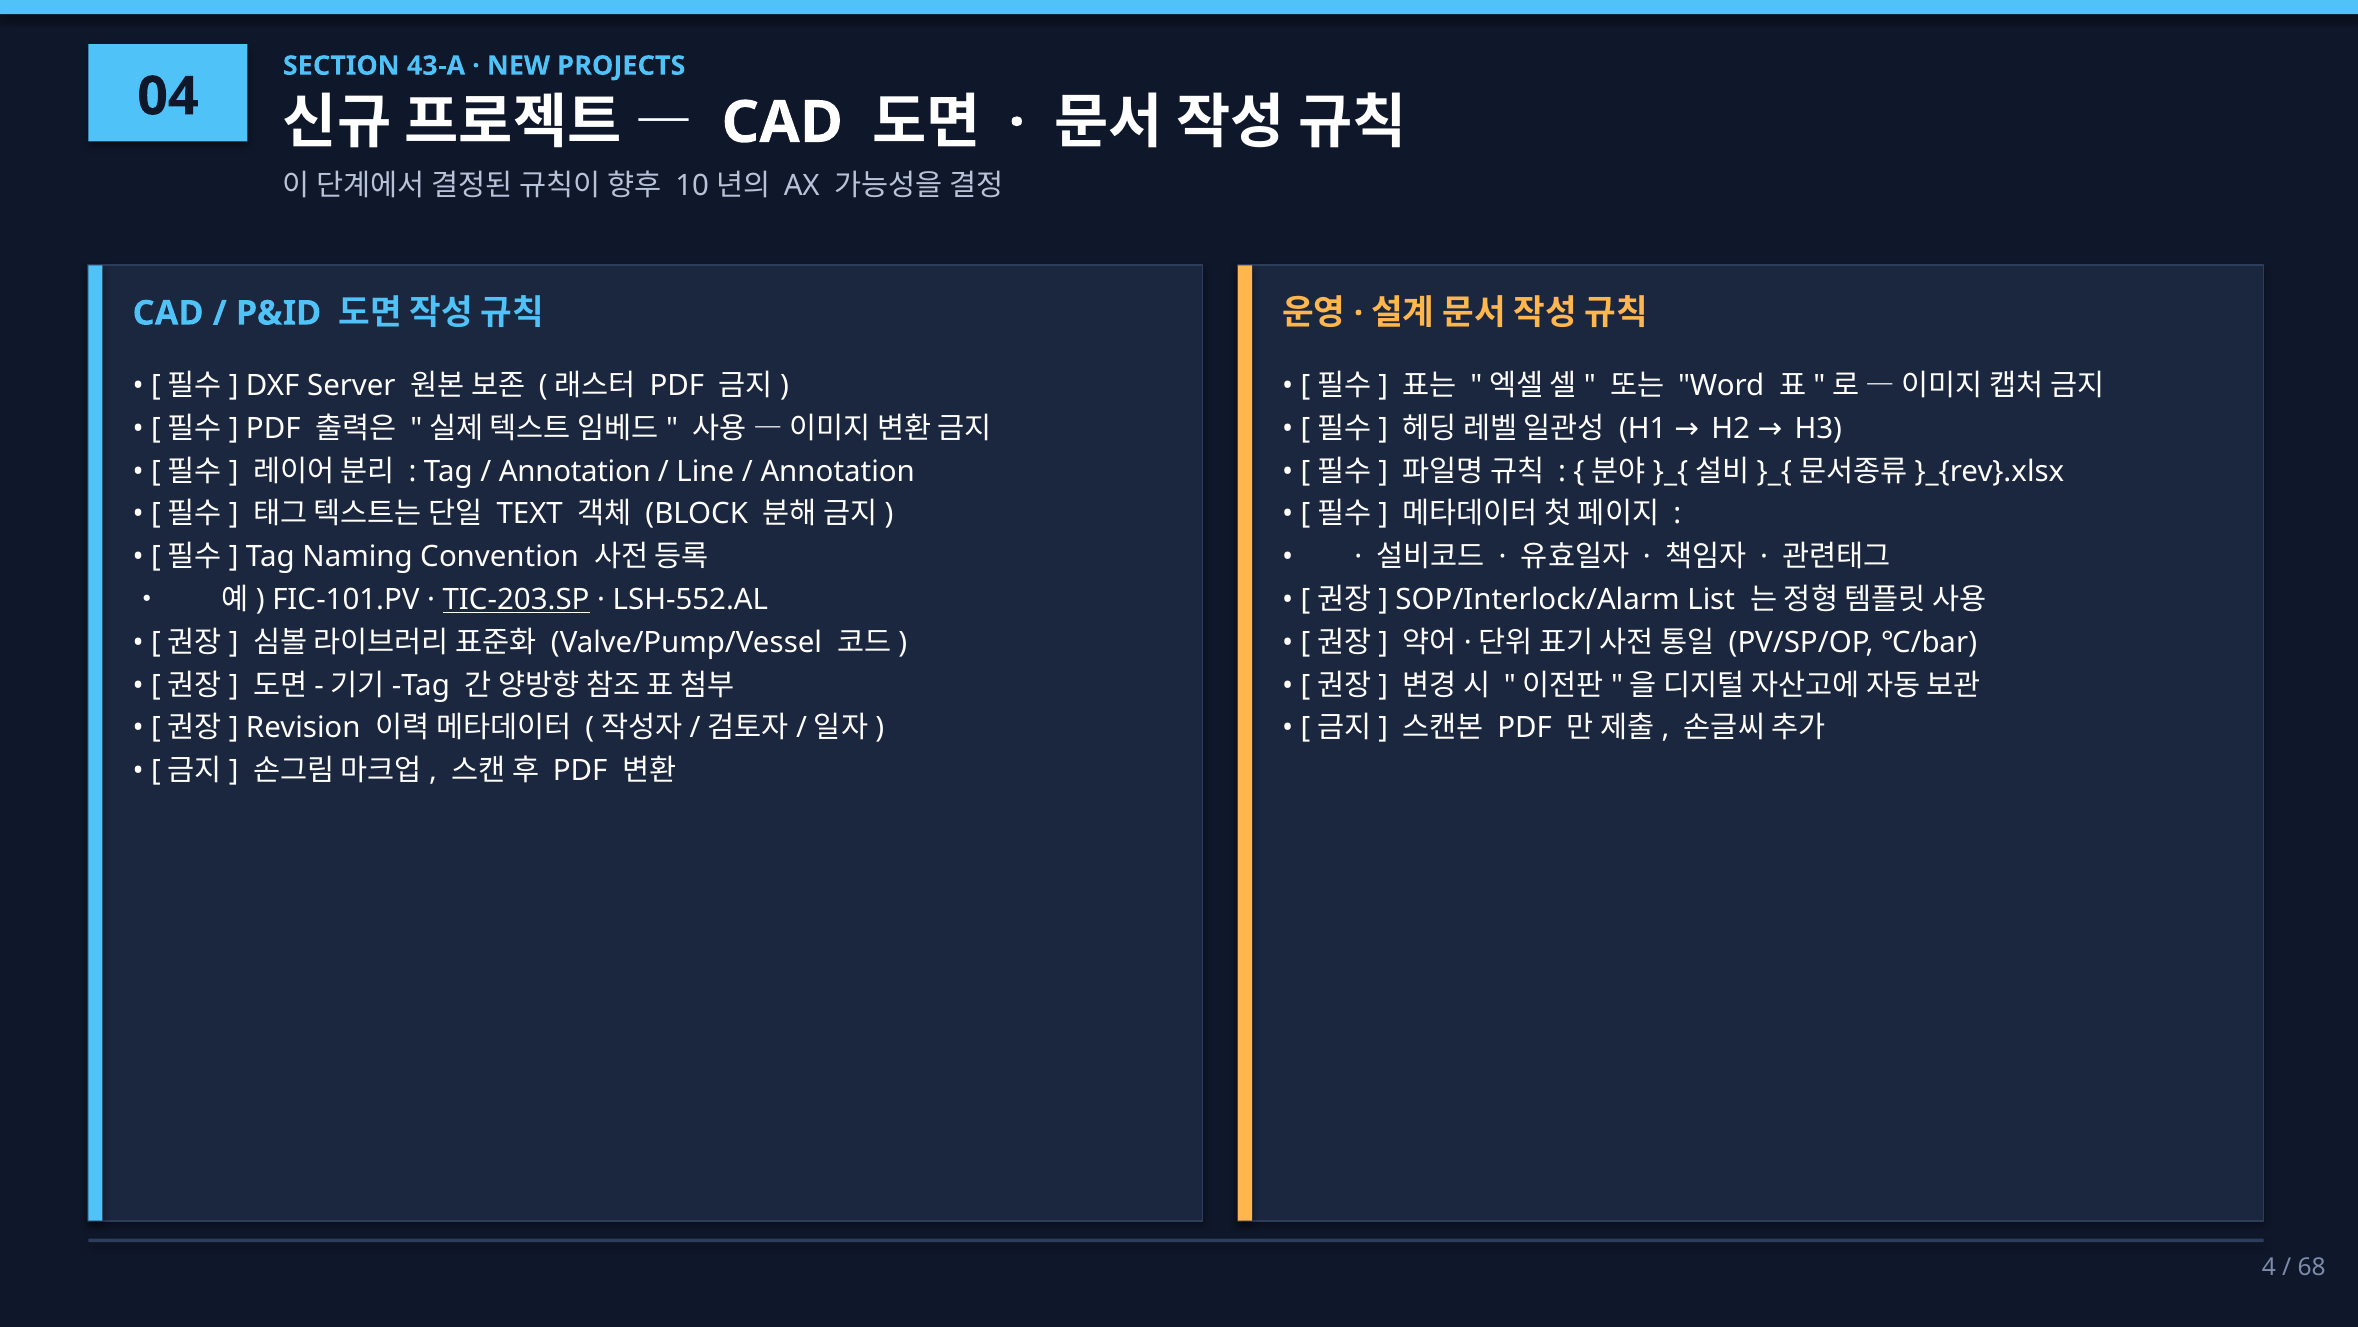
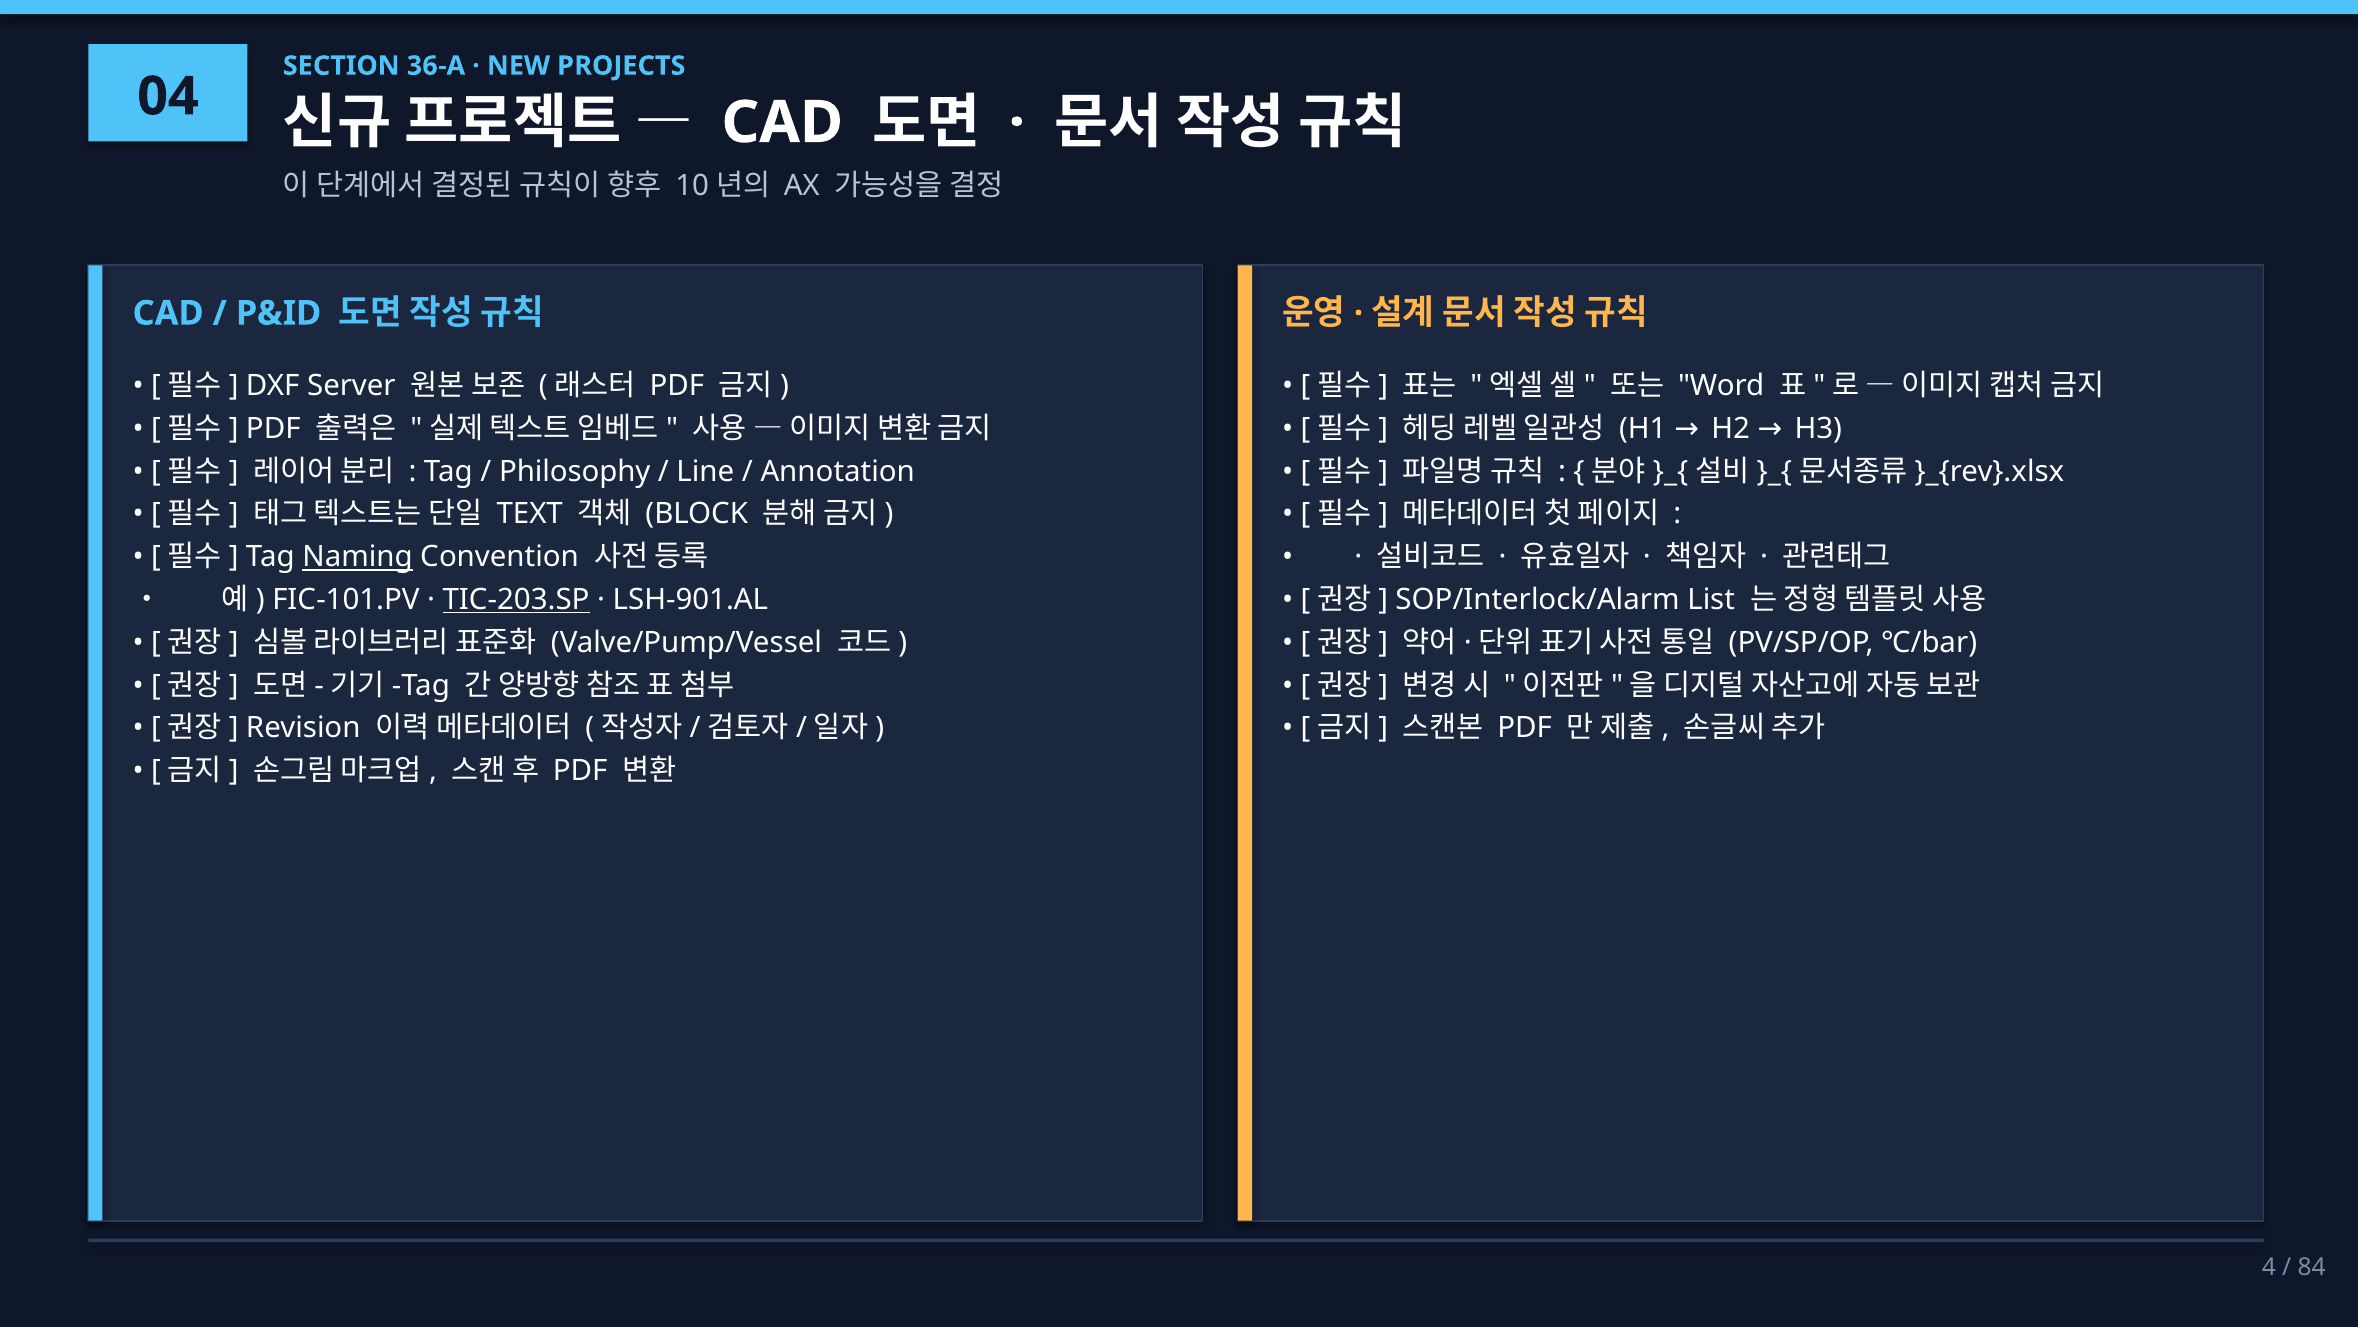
43-A: 43-A -> 36-A (436, 66)
Annotation: Annotation -> Philosophy (575, 471)
Naming underline: none -> present (358, 557)
LSH-552.AL: LSH-552.AL -> LSH-901.AL (690, 600)
68: 68 -> 84 (2312, 1267)
